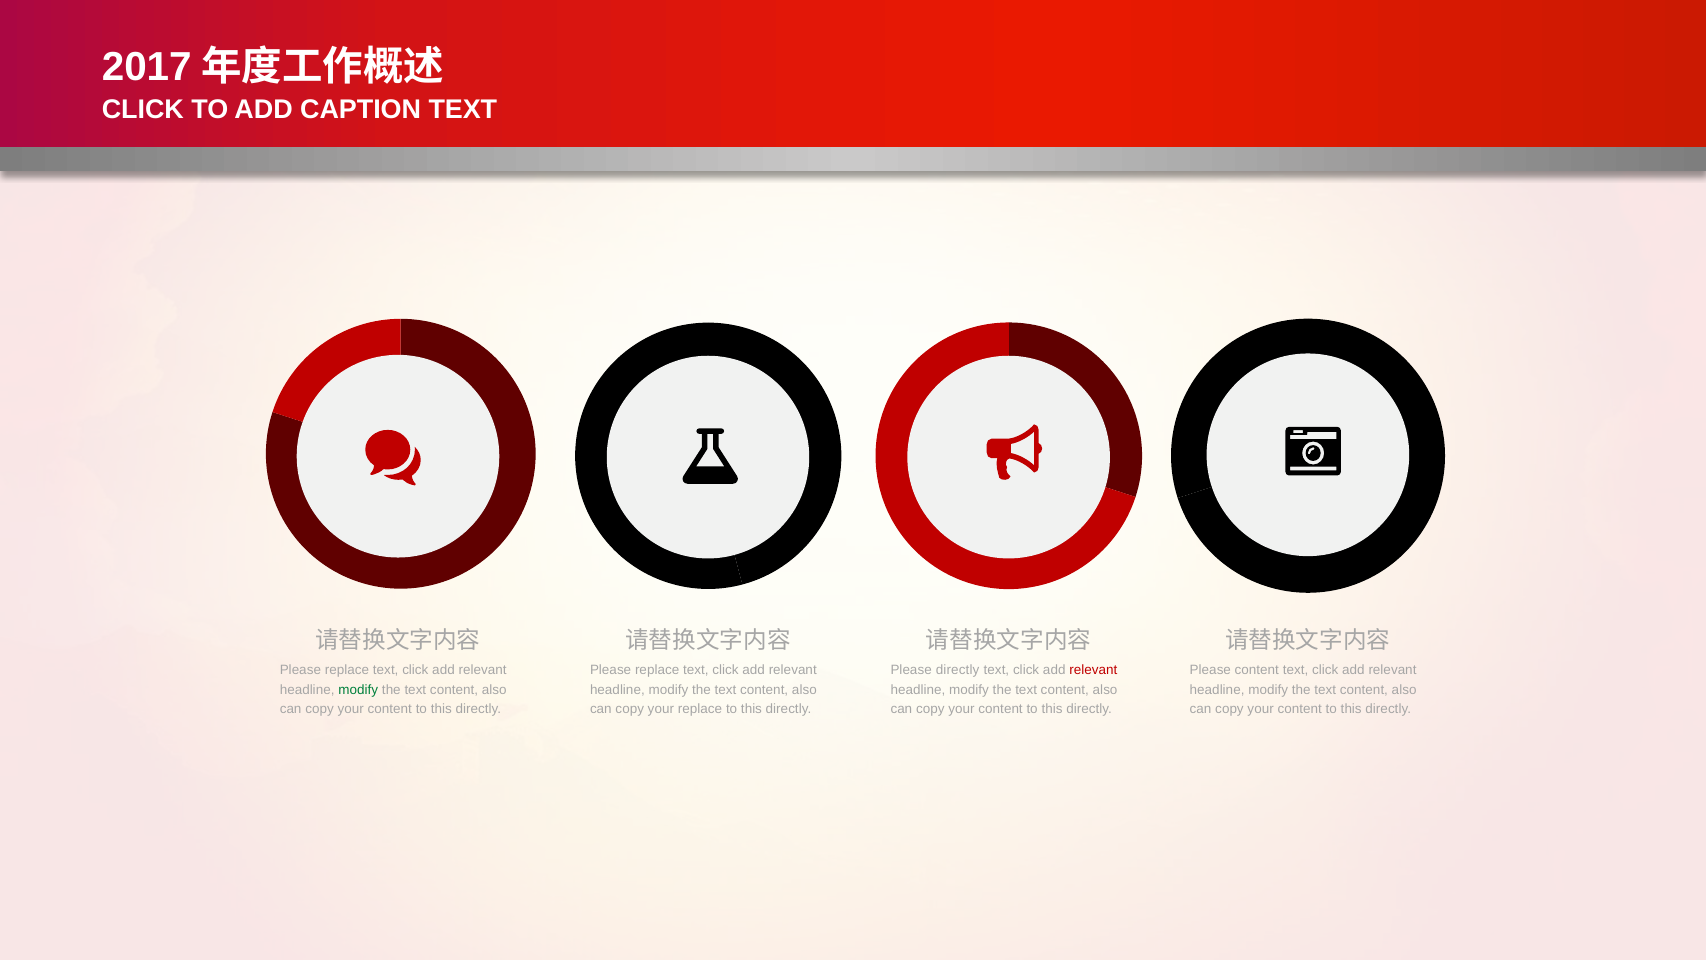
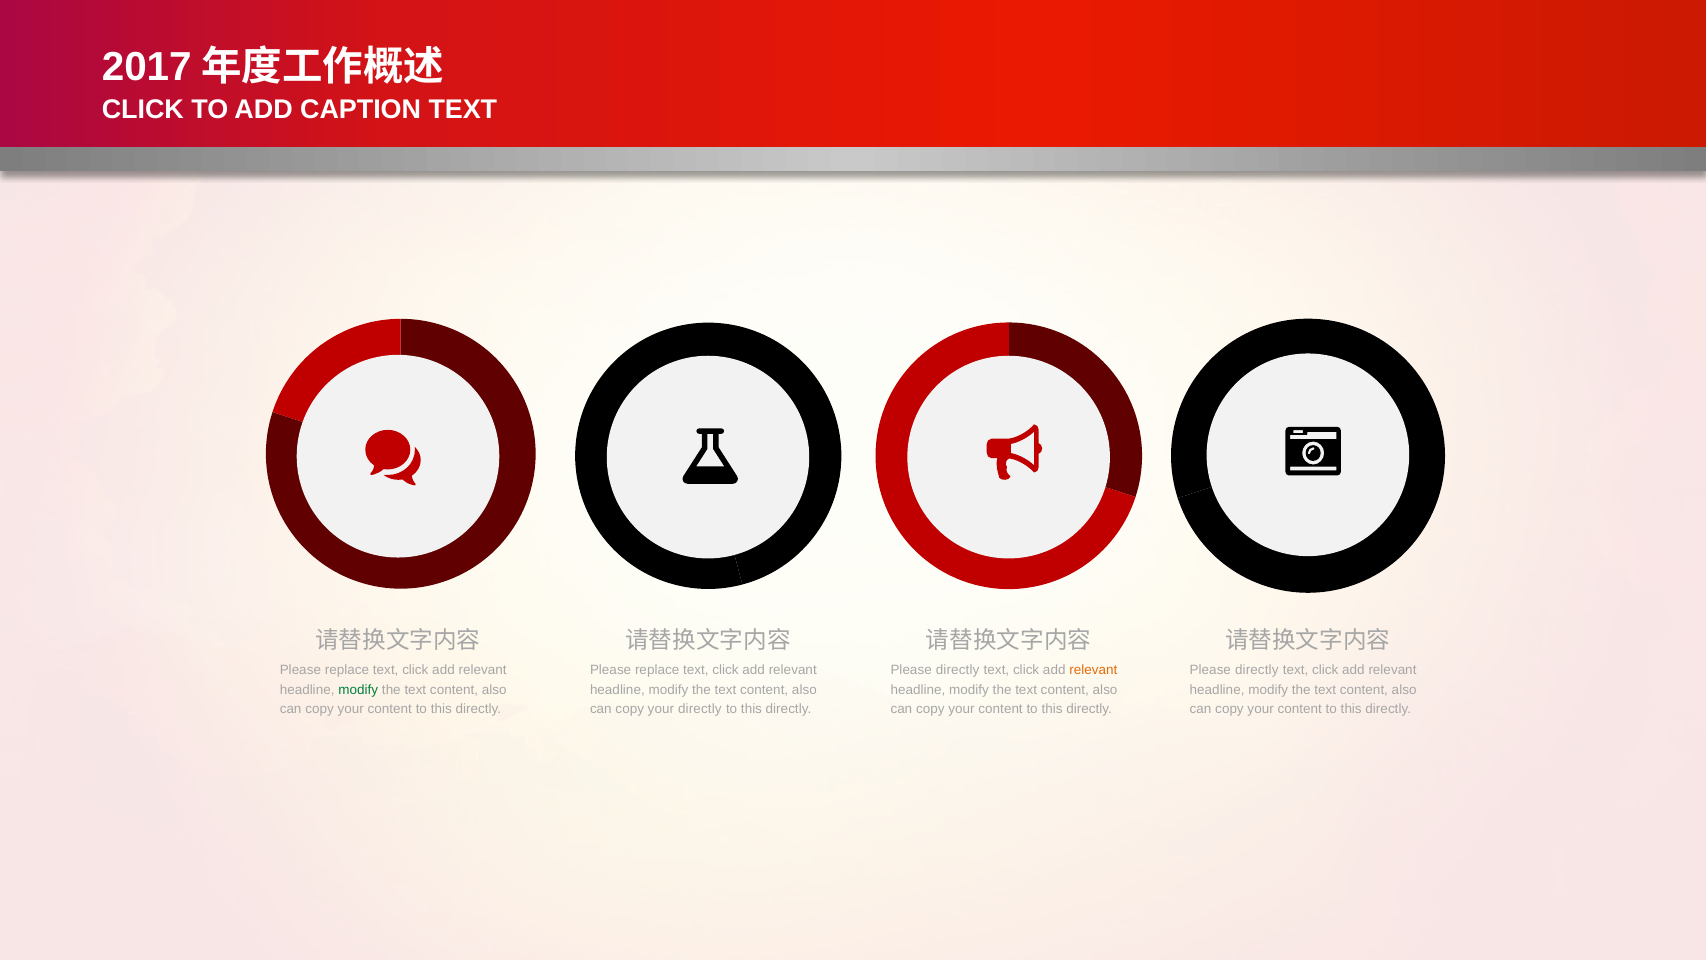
relevant colour: red -> orange (1093, 670)
content: content -> directly (1257, 670)
your replace: replace -> directly (700, 709)
